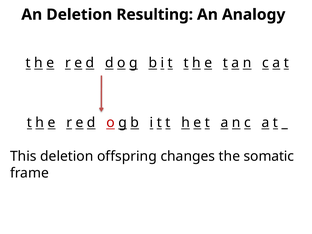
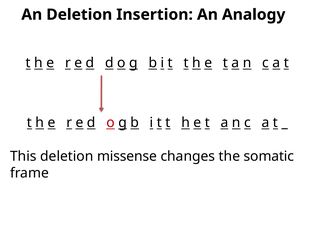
Resulting: Resulting -> Insertion (155, 15)
offspring: offspring -> missense (127, 156)
